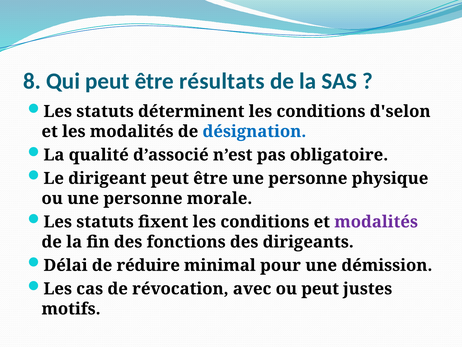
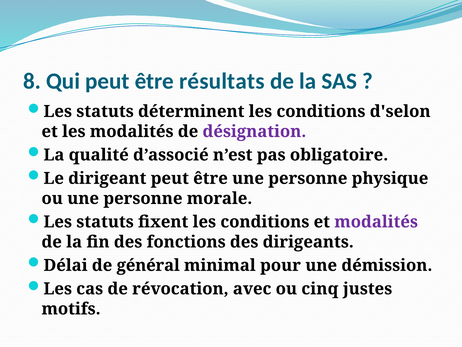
désignation colour: blue -> purple (254, 131)
réduire: réduire -> général (148, 265)
ou peut: peut -> cinq (320, 288)
